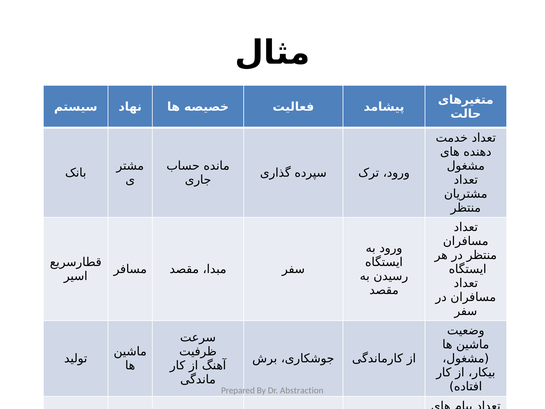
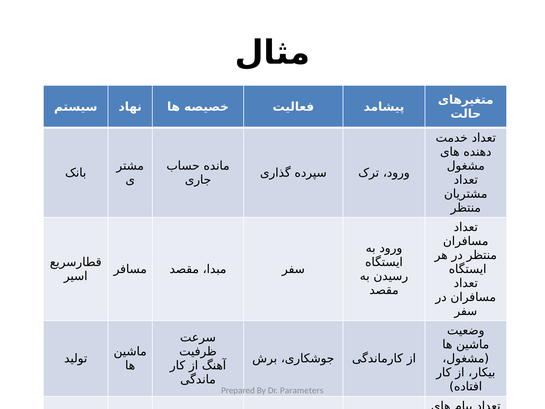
Abstraction: Abstraction -> Parameters (302, 390)
